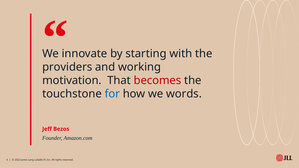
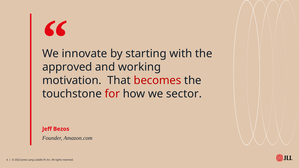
providers: providers -> approved (67, 67)
for colour: blue -> red (112, 94)
words: words -> sector (184, 94)
